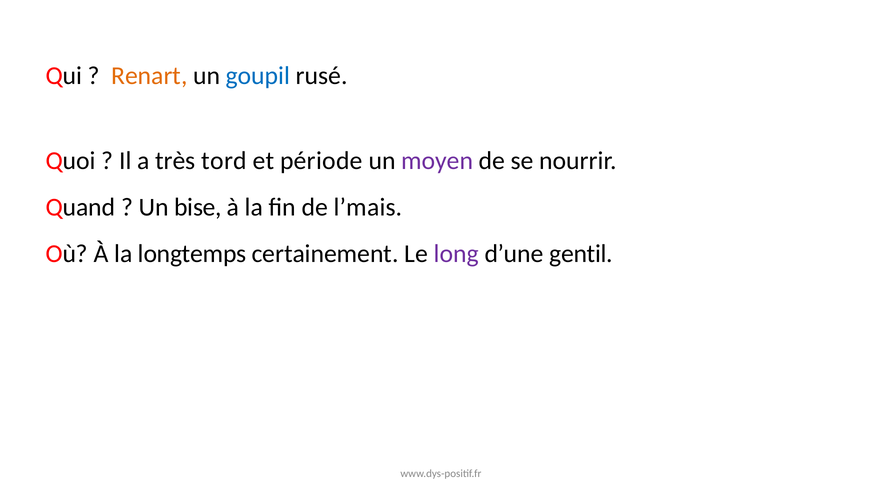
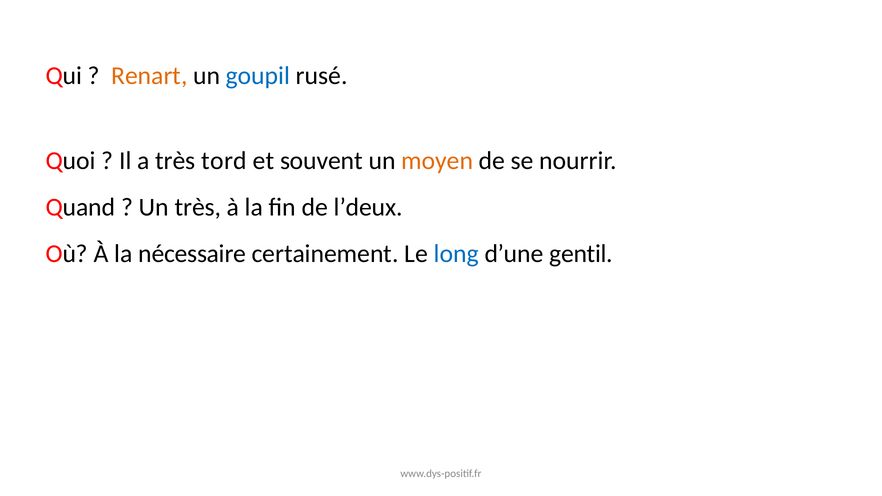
période: période -> souvent (321, 161)
moyen colour: purple -> orange (437, 161)
Un bise: bise -> très (198, 207)
l’mais: l’mais -> l’deux (368, 207)
longtemps: longtemps -> nécessaire (192, 254)
long colour: purple -> blue (456, 254)
